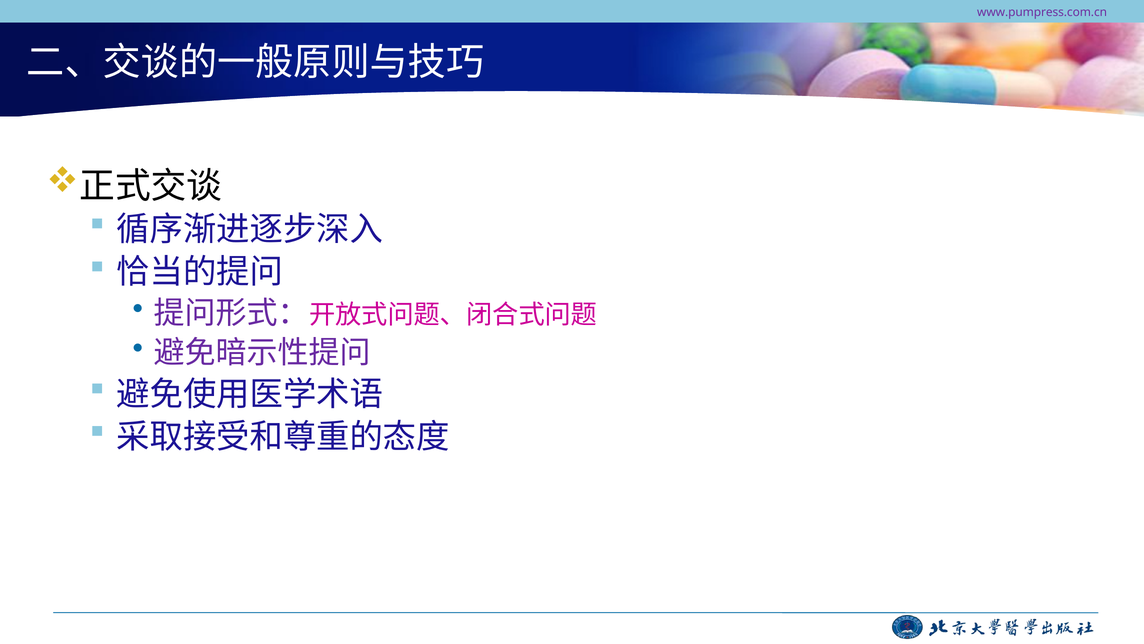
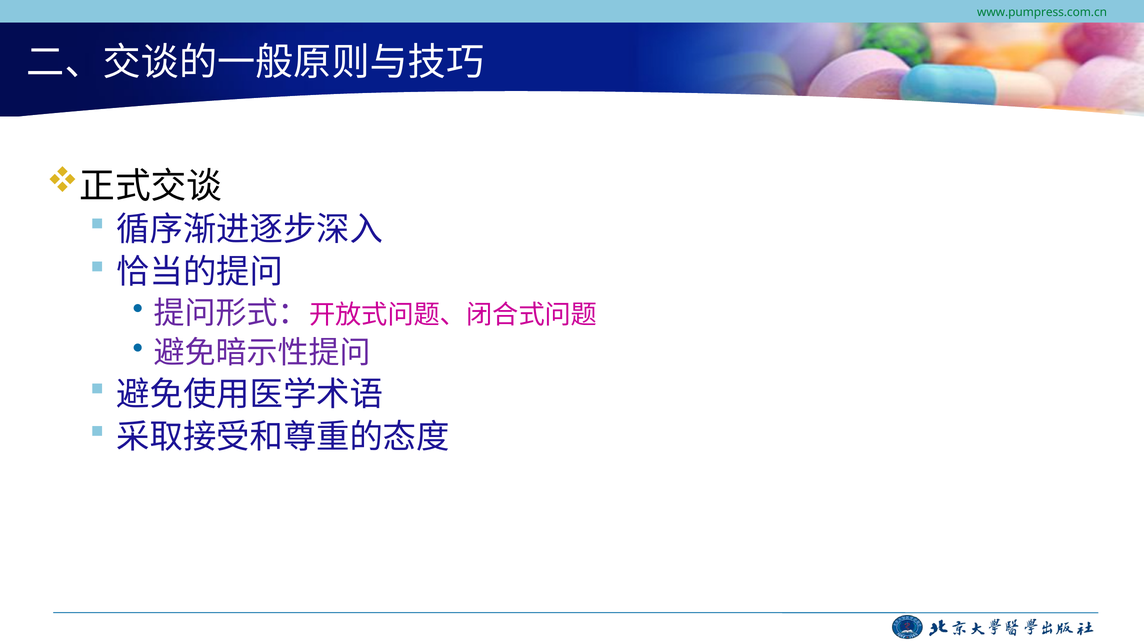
www.pumpress.com.cn colour: purple -> green (1042, 12)
